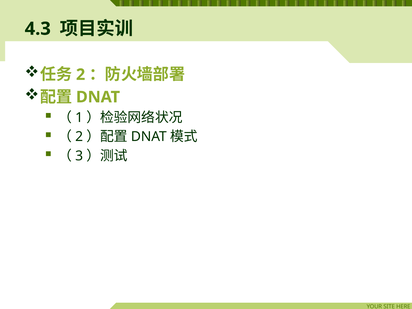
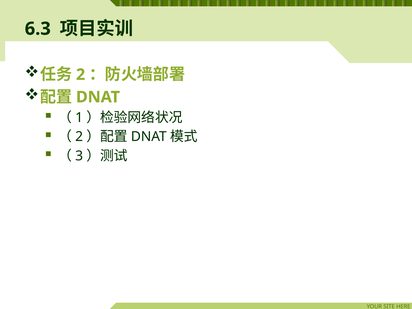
4.3: 4.3 -> 6.3 (38, 29)
